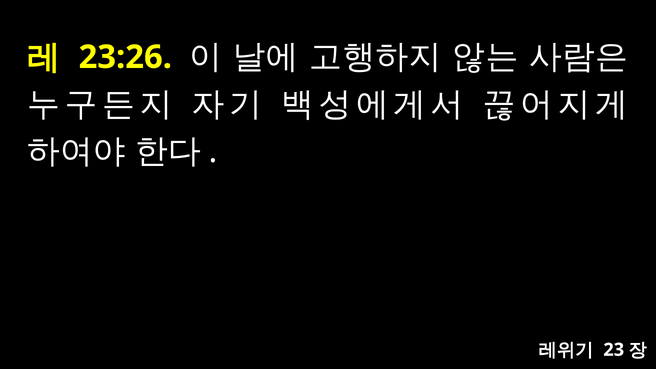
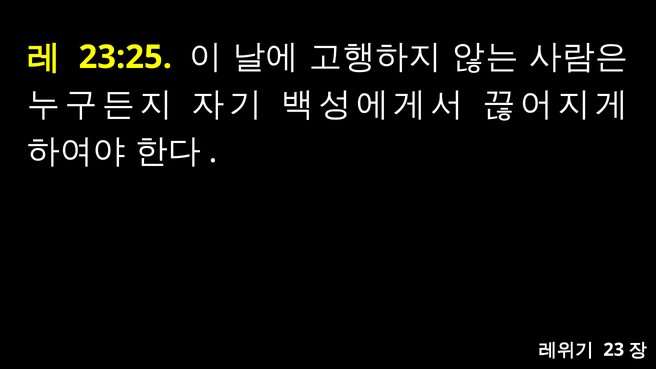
23:26: 23:26 -> 23:25 (125, 57)
